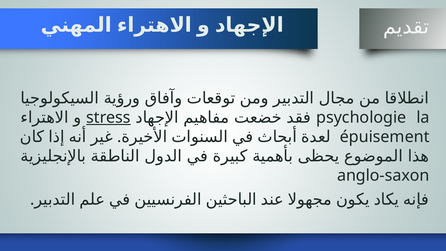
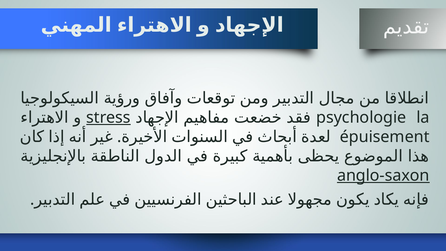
anglo-saxon underline: none -> present (383, 175)
